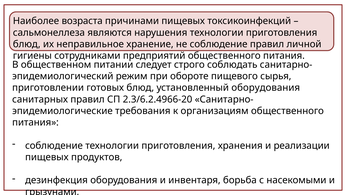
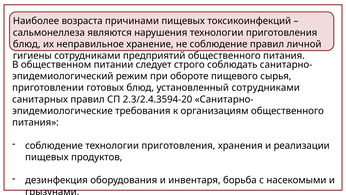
установленный оборудования: оборудования -> сотрудниками (266, 88)
2.3/6.2.4966-20: 2.3/6.2.4966-20 -> 2.3/2.4.3594-20 (158, 99)
